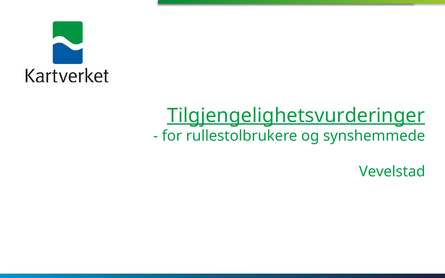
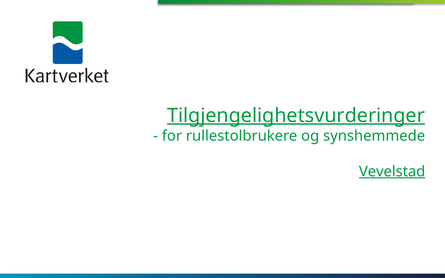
Vevelstad underline: none -> present (392, 172)
